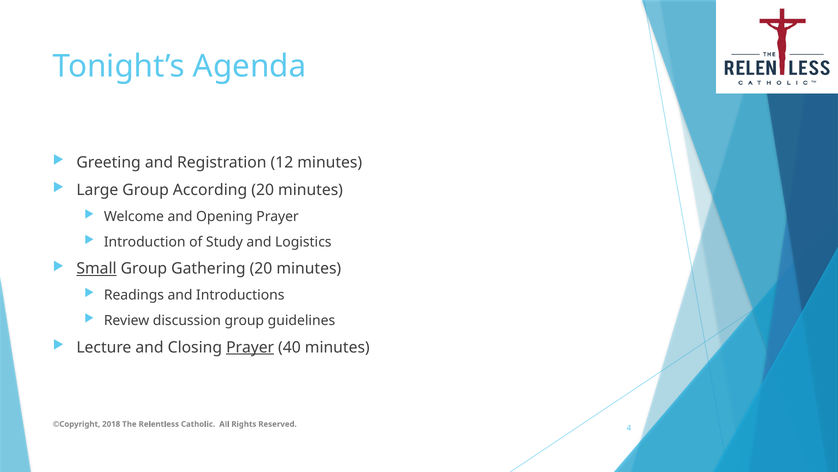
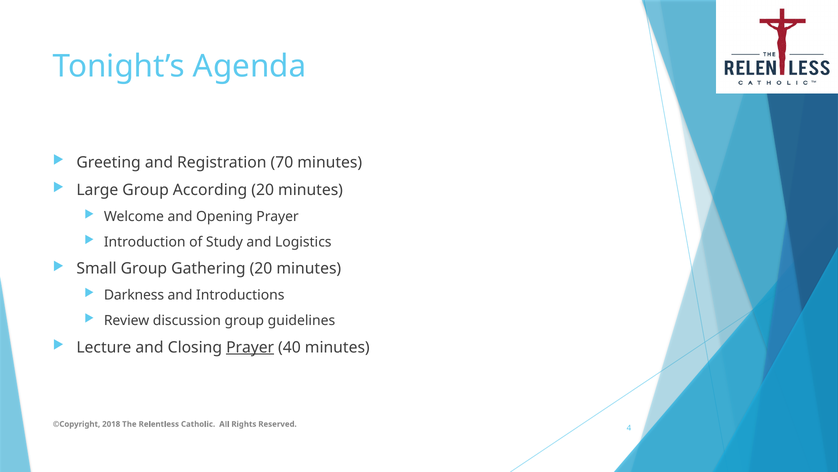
12: 12 -> 70 (282, 162)
Small underline: present -> none (97, 268)
Readings: Readings -> Darkness (134, 295)
